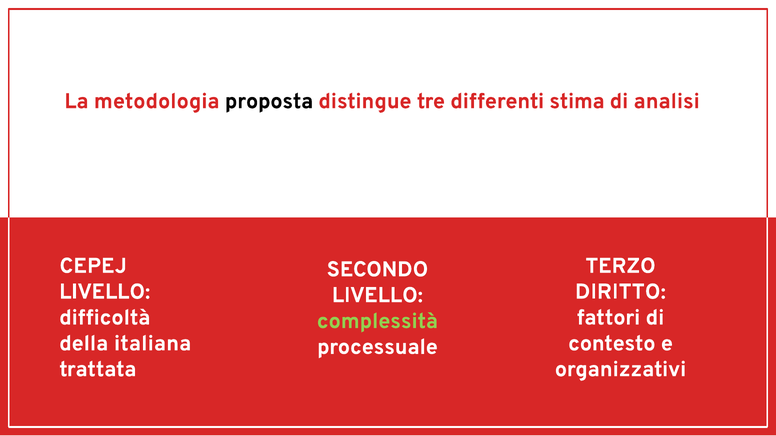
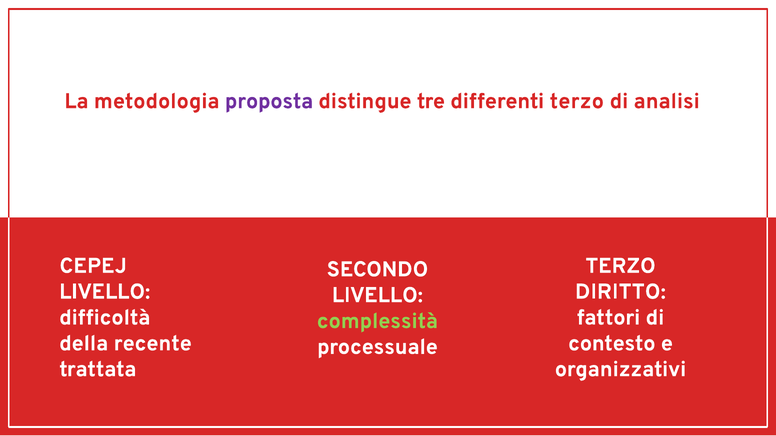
proposta colour: black -> purple (269, 101)
differenti stima: stima -> terzo (577, 101)
italiana: italiana -> recente (153, 344)
